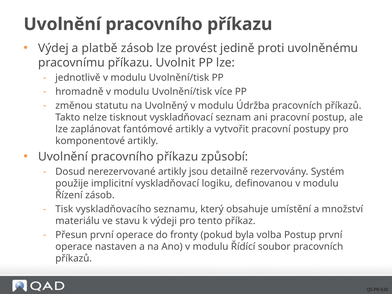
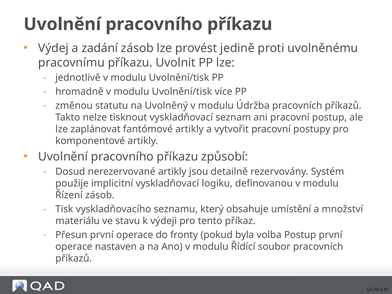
platbě: platbě -> zadání (100, 48)
